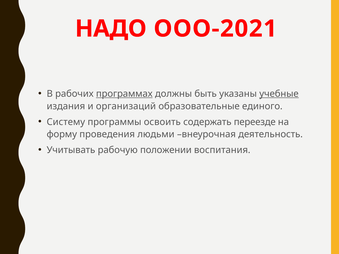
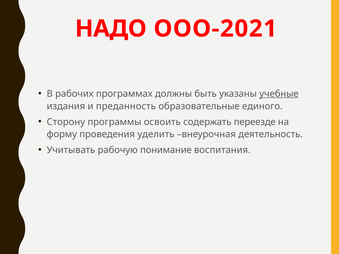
программах underline: present -> none (124, 94)
организаций: организаций -> преданность (126, 106)
Систему: Систему -> Сторону (66, 122)
людьми: людьми -> уделить (156, 134)
положении: положении -> понимание (166, 150)
